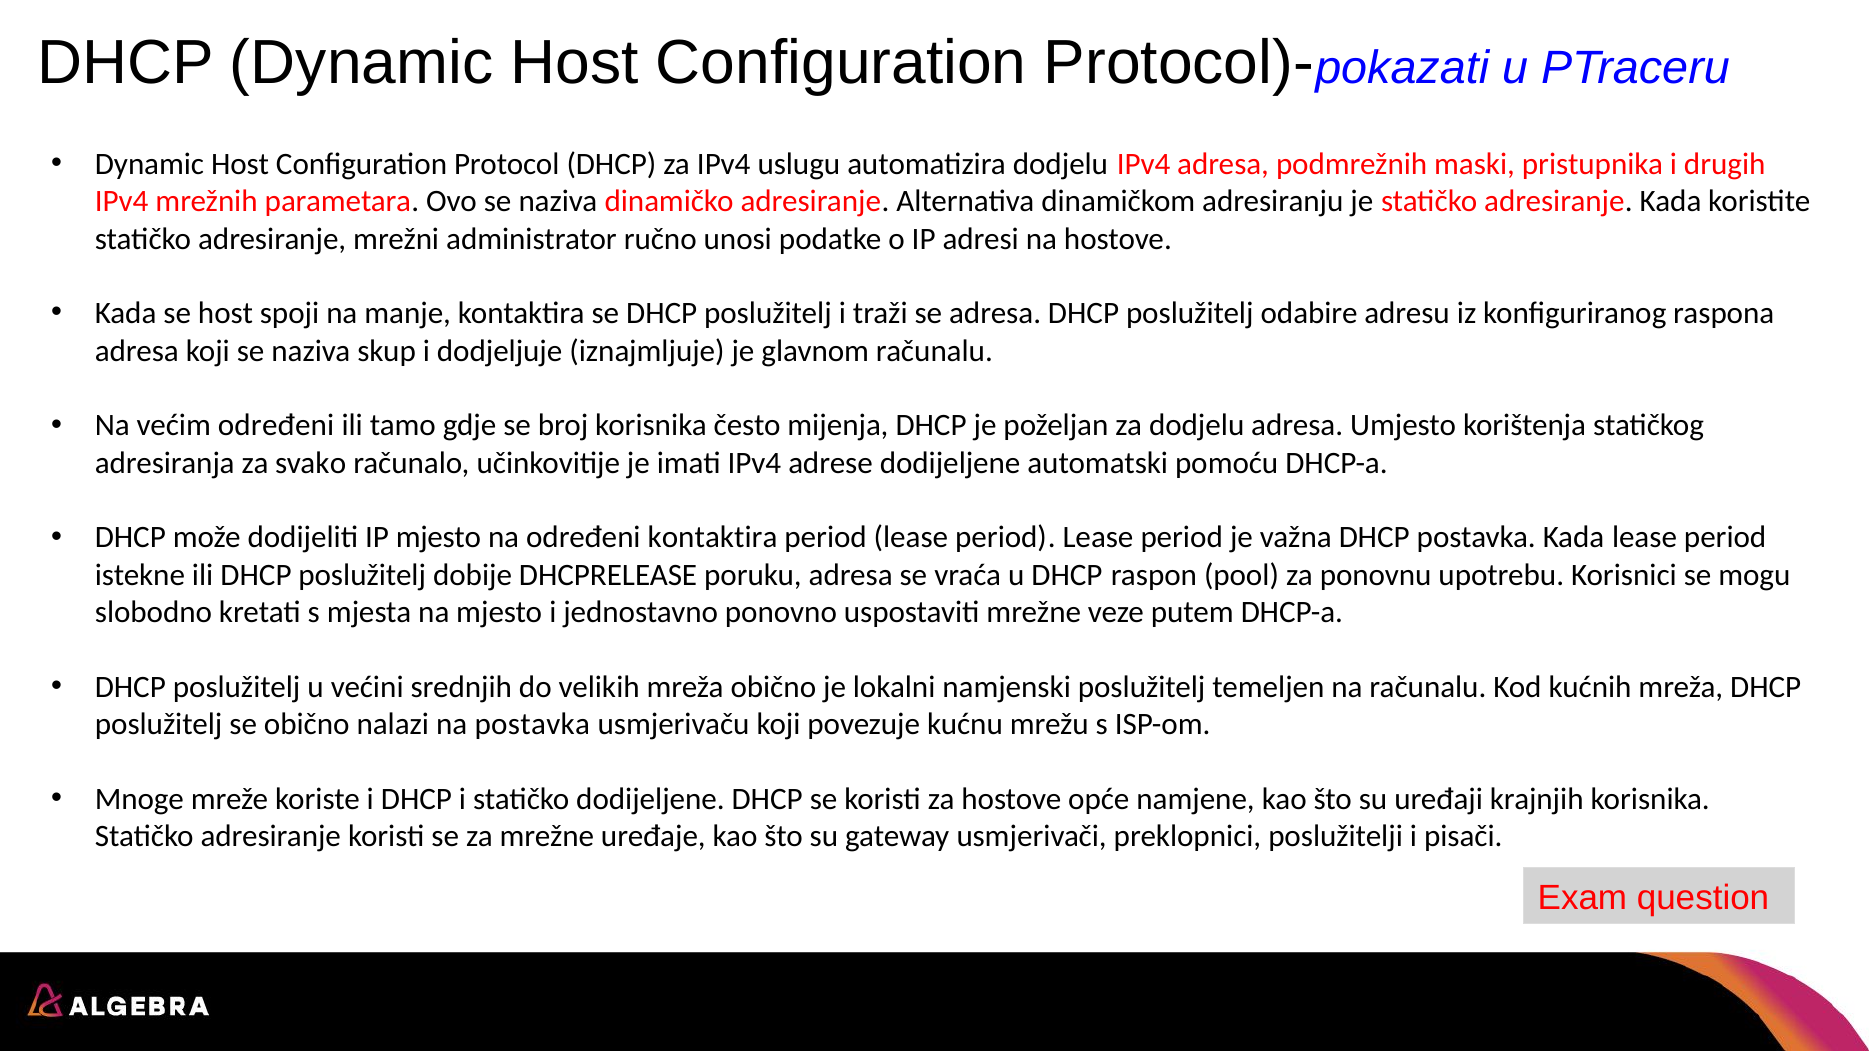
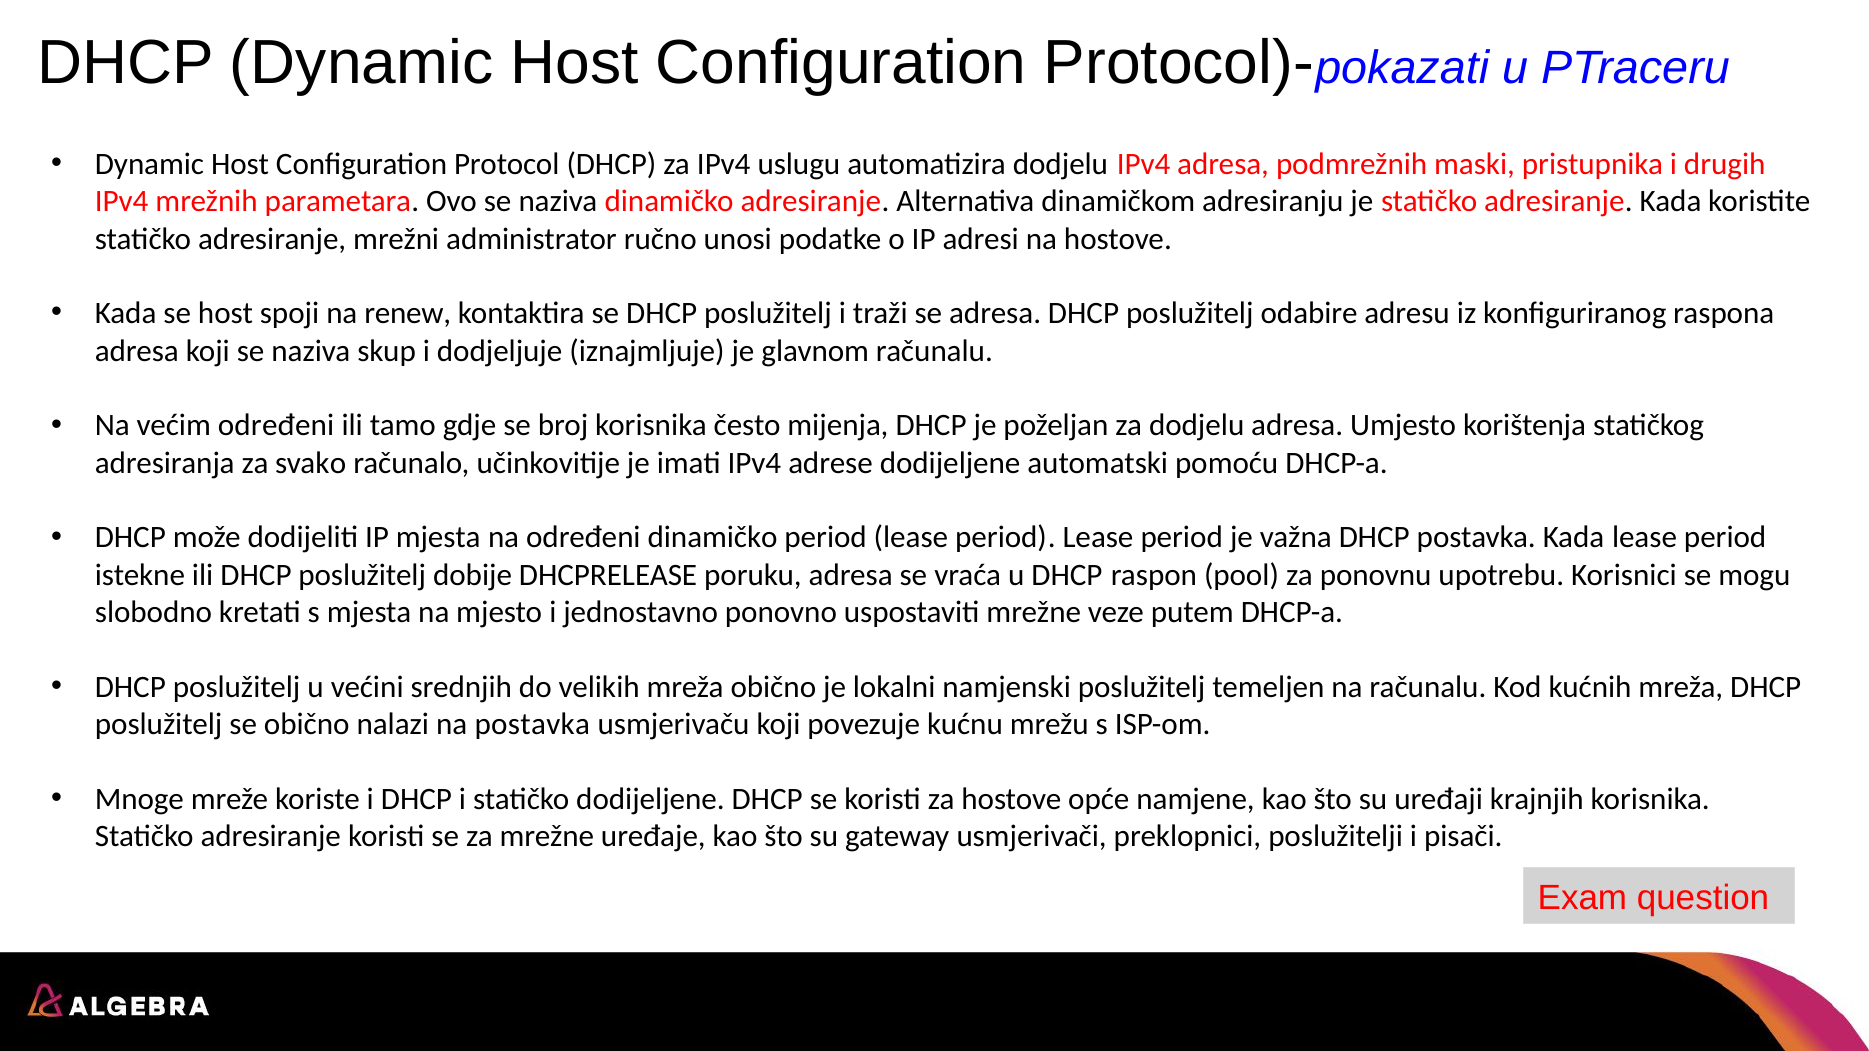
manje: manje -> renew (408, 314)
IP mjesto: mjesto -> mjesta (438, 538)
određeni kontaktira: kontaktira -> dinamičko (713, 538)
